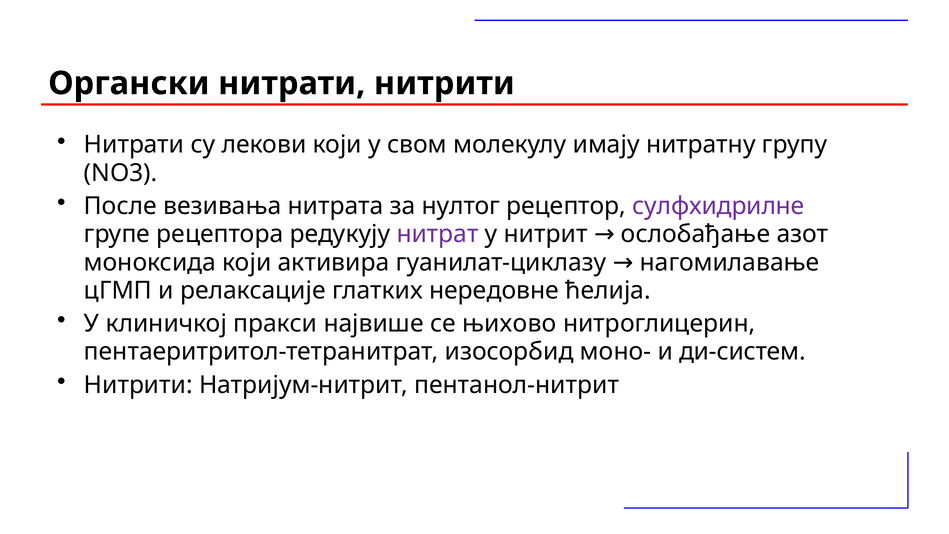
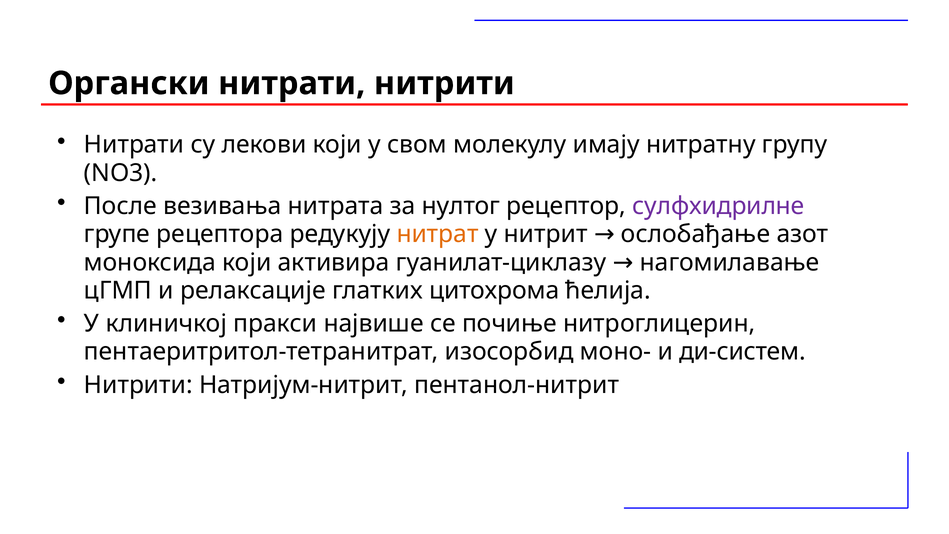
нитрат colour: purple -> orange (438, 234)
нередовне: нередовне -> цитохрома (494, 290)
њихово: њихово -> почиње (509, 324)
